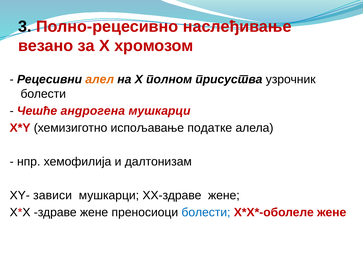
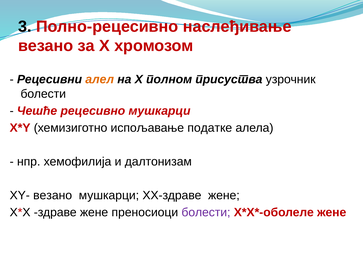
андрогена: андрогена -> рецесивно (93, 111)
XY- зависи: зависи -> везано (53, 196)
болести colour: blue -> purple (206, 213)
